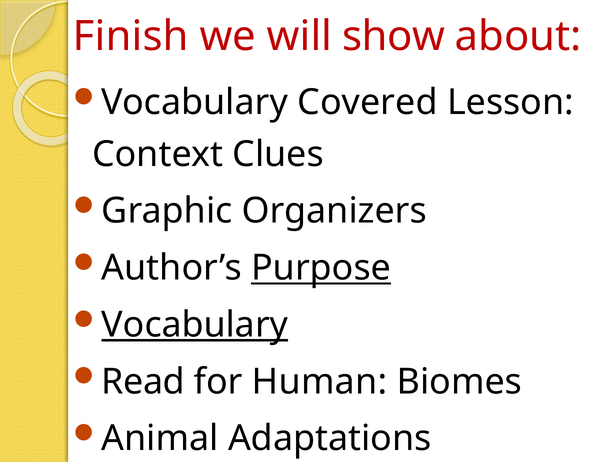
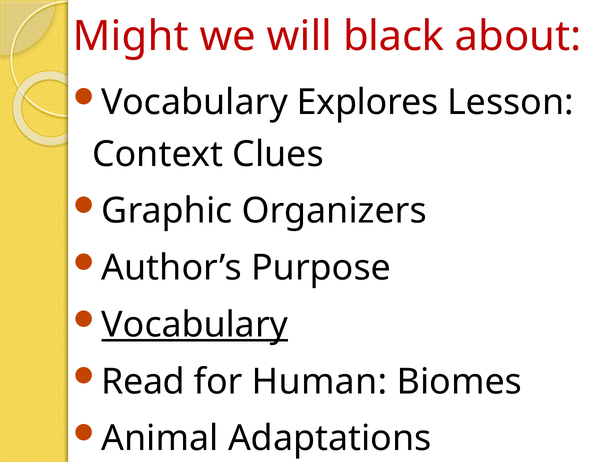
Finish: Finish -> Might (131, 36)
show: show -> black (394, 36)
Covered: Covered -> Explores (368, 102)
Purpose underline: present -> none (321, 267)
